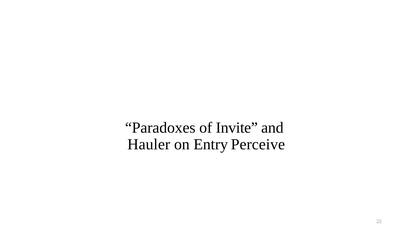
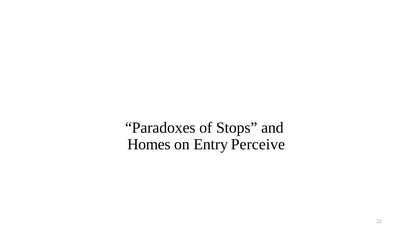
Invite: Invite -> Stops (237, 128)
Hauler: Hauler -> Homes (149, 145)
